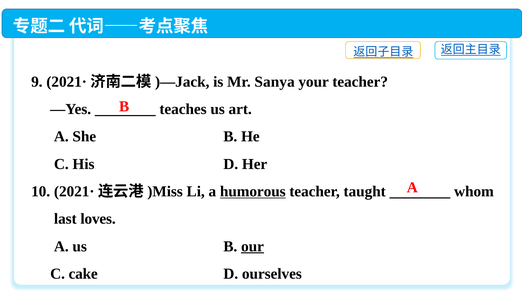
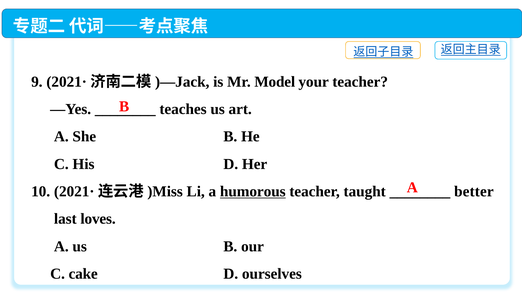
Sanya: Sanya -> Model (275, 82)
whom: whom -> better (474, 191)
our underline: present -> none (253, 246)
